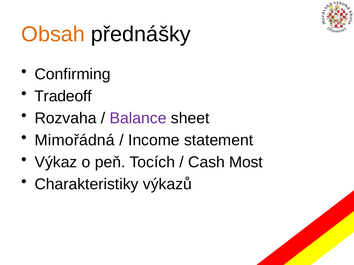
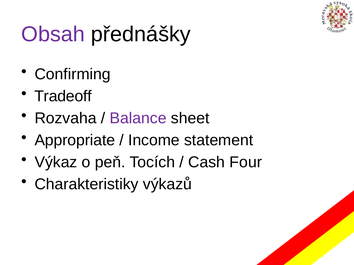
Obsah colour: orange -> purple (53, 34)
Mimořádná: Mimořádná -> Appropriate (75, 140)
Most: Most -> Four (246, 162)
